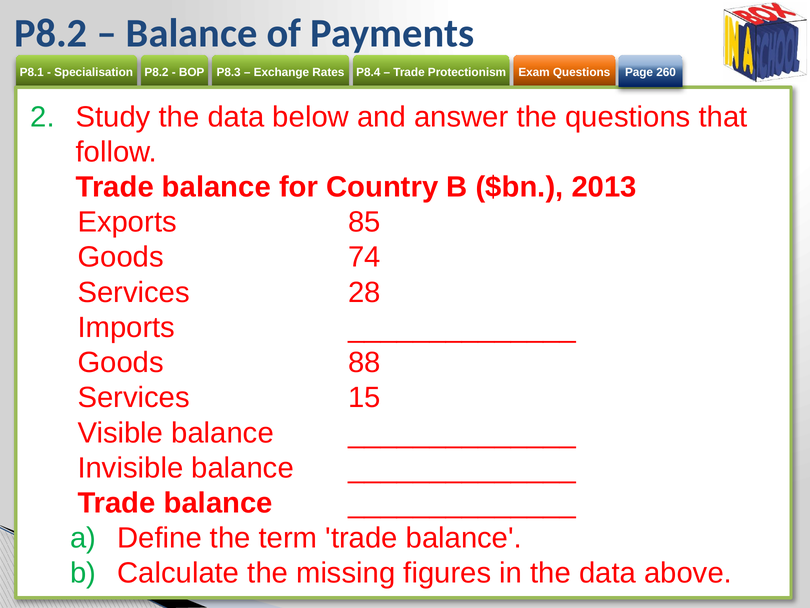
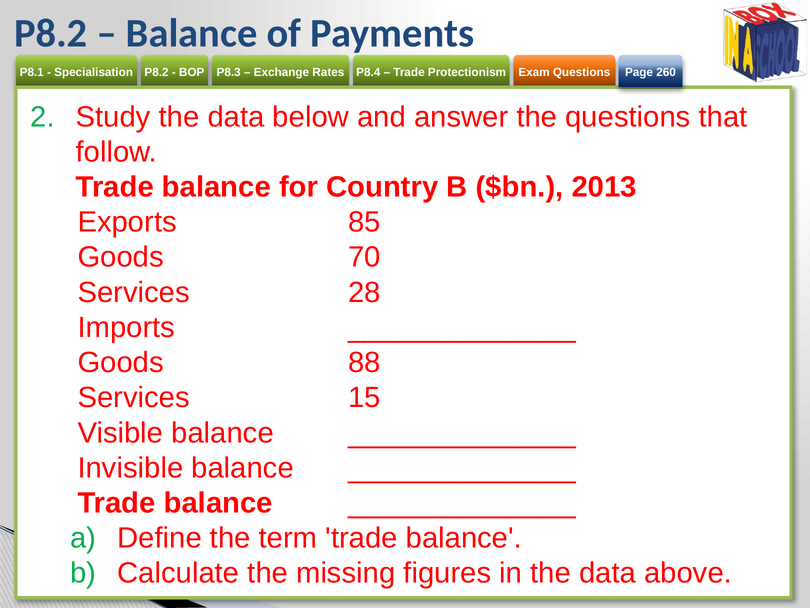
74: 74 -> 70 (364, 257)
